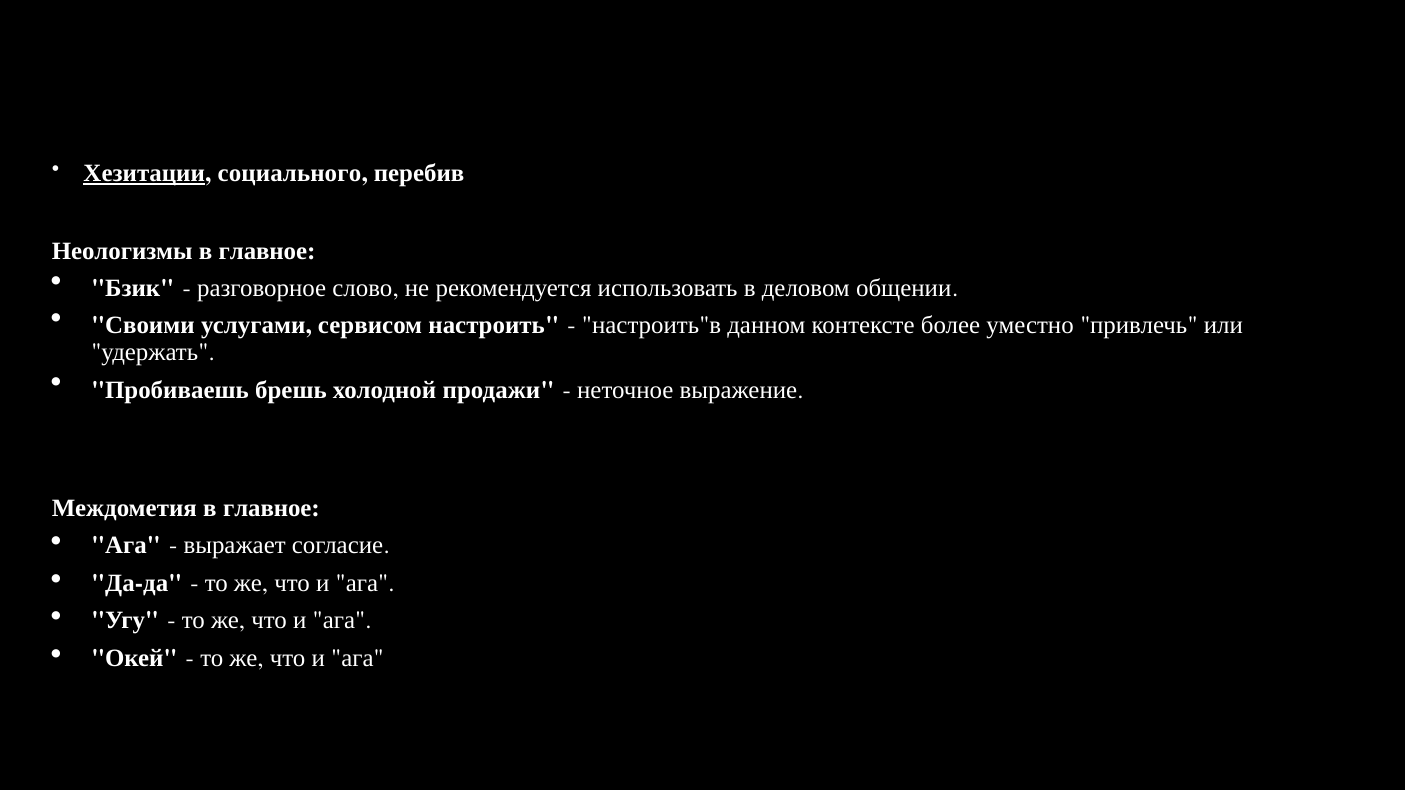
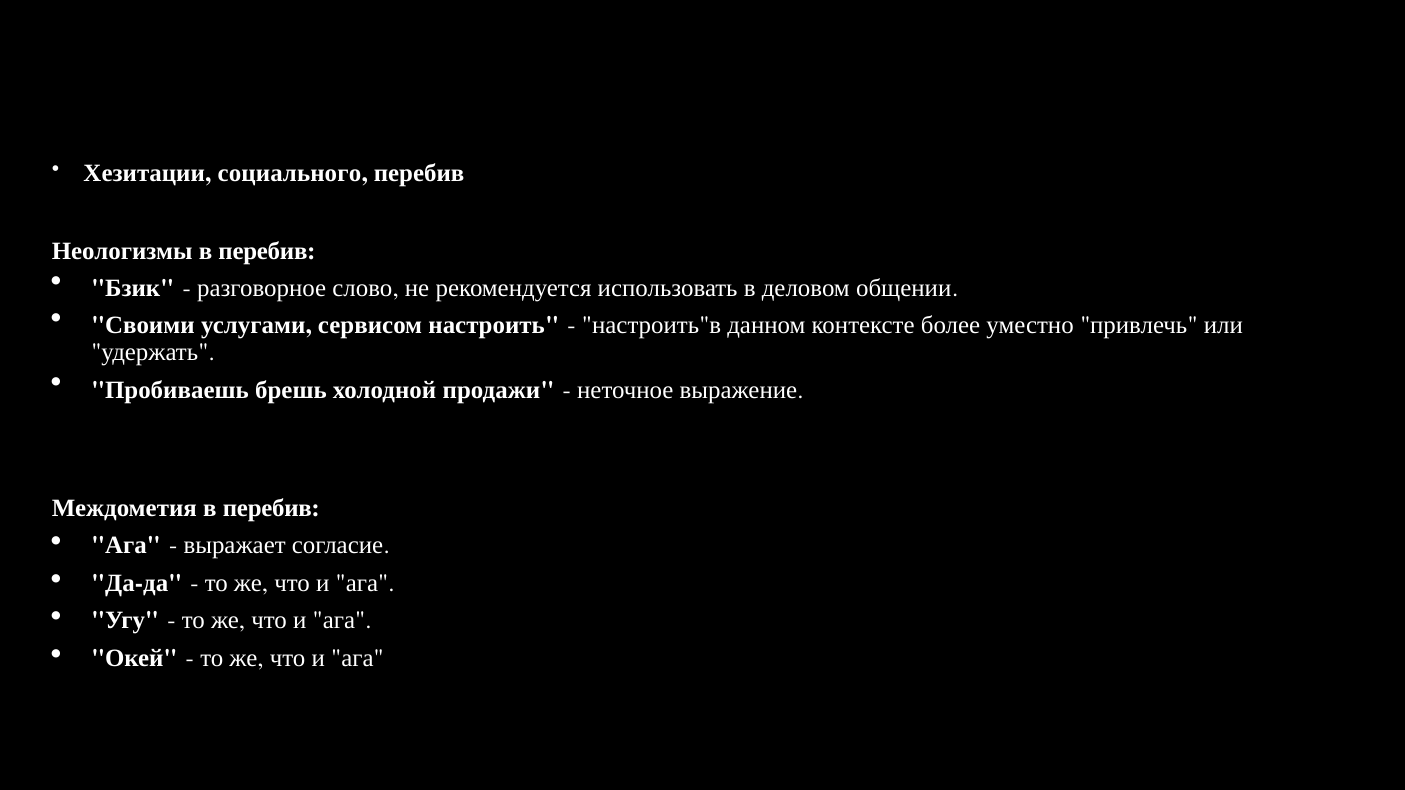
Хезитации underline: present -> none (144, 173)
главное: главное -> перебив (263, 251)
главное: главное -> перебив (267, 509)
